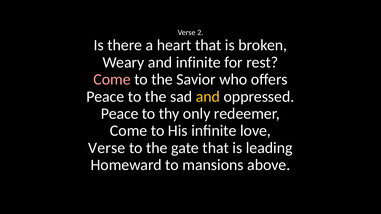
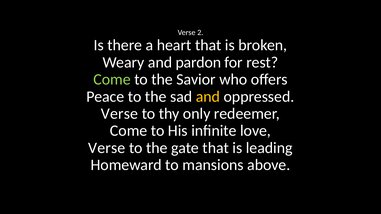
and infinite: infinite -> pardon (198, 62)
Come colour: pink -> light green (112, 80)
Peace: Peace -> Verse (119, 114)
